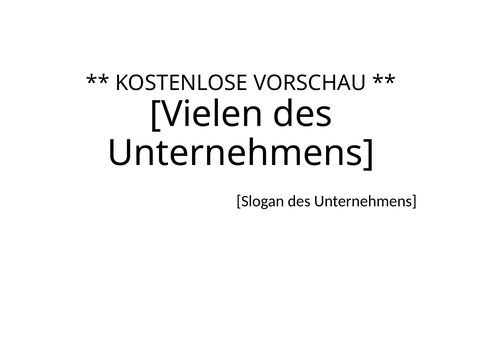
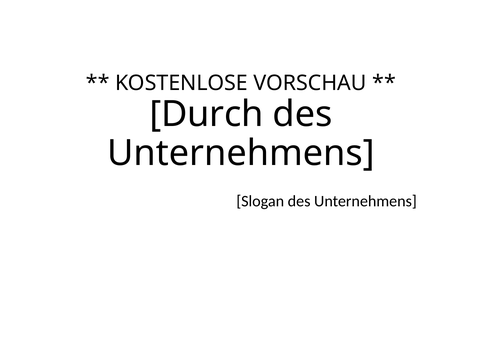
Vielen: Vielen -> Durch (206, 114)
